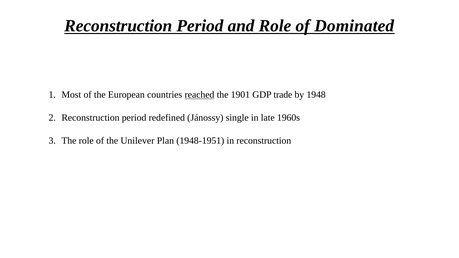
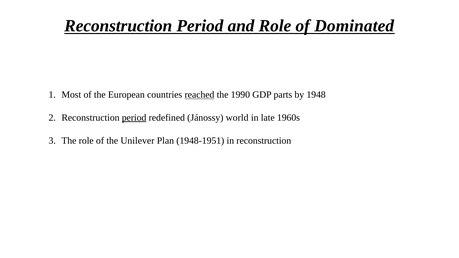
1901: 1901 -> 1990 (240, 95)
trade: trade -> parts (283, 95)
period underline: none -> present (134, 118)
single: single -> world (237, 118)
